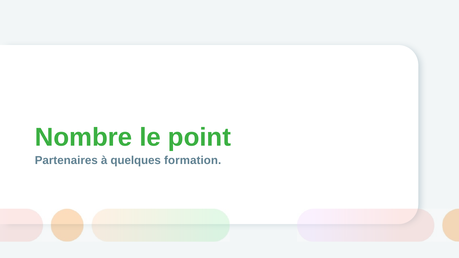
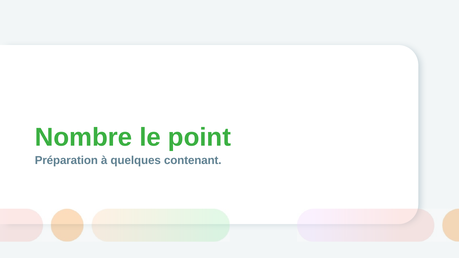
Partenaires: Partenaires -> Préparation (66, 161)
formation: formation -> contenant (193, 161)
